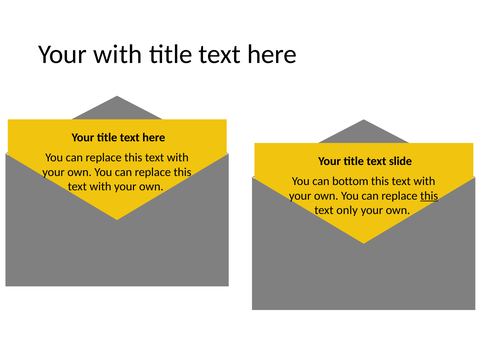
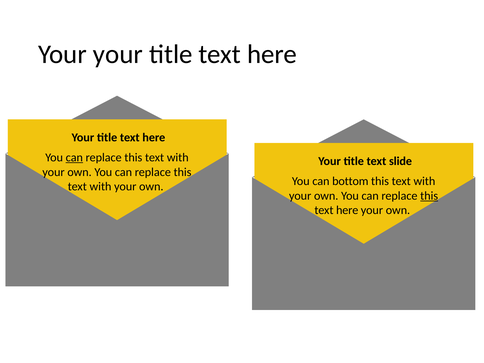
Your with: with -> your (118, 54)
can underline: none -> present (74, 158)
only: only -> here (347, 210)
